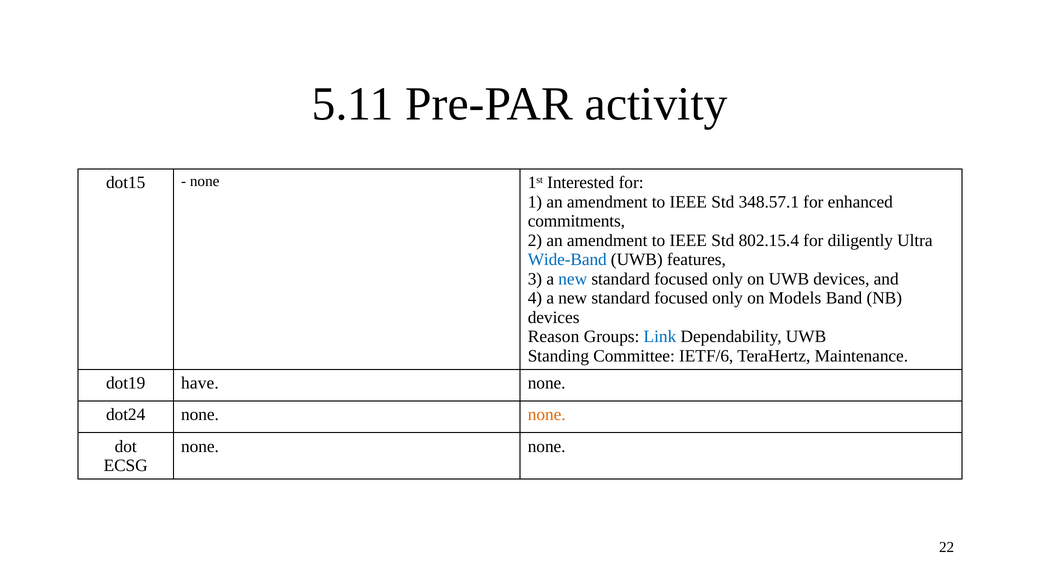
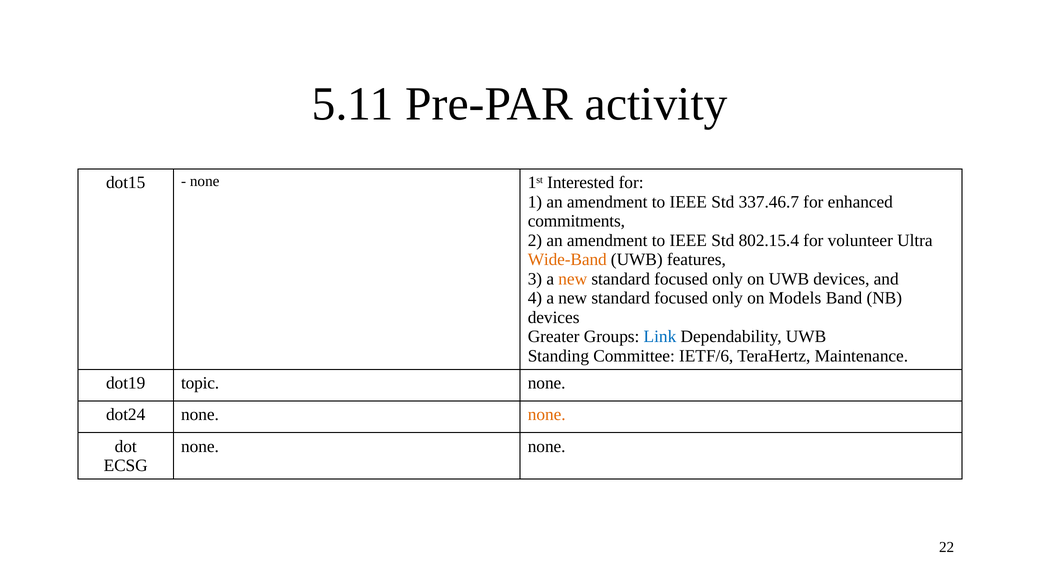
348.57.1: 348.57.1 -> 337.46.7 (769, 202)
diligently: diligently -> volunteer (860, 240)
Wide-Band colour: blue -> orange (567, 260)
new colour: blue -> orange (573, 279)
Reason: Reason -> Greater (554, 337)
have: have -> topic (200, 383)
